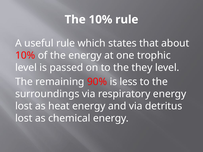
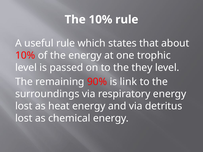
less: less -> link (128, 82)
